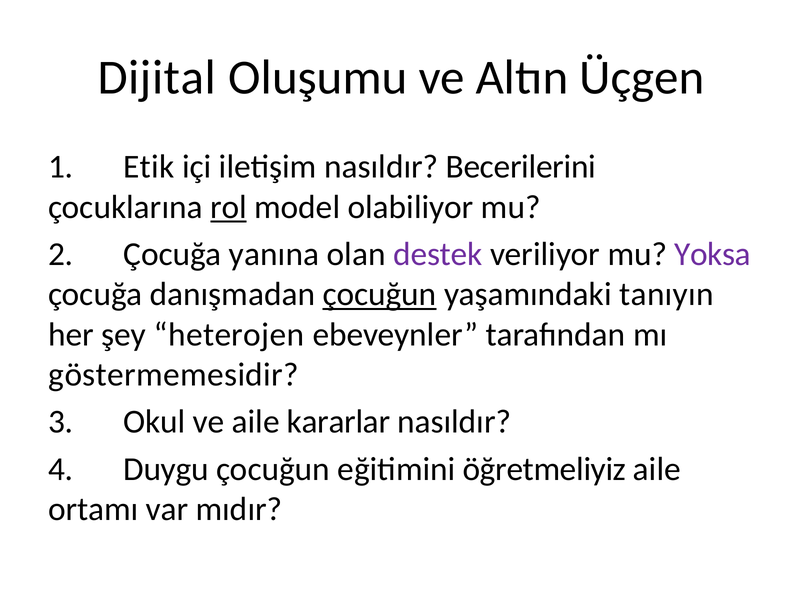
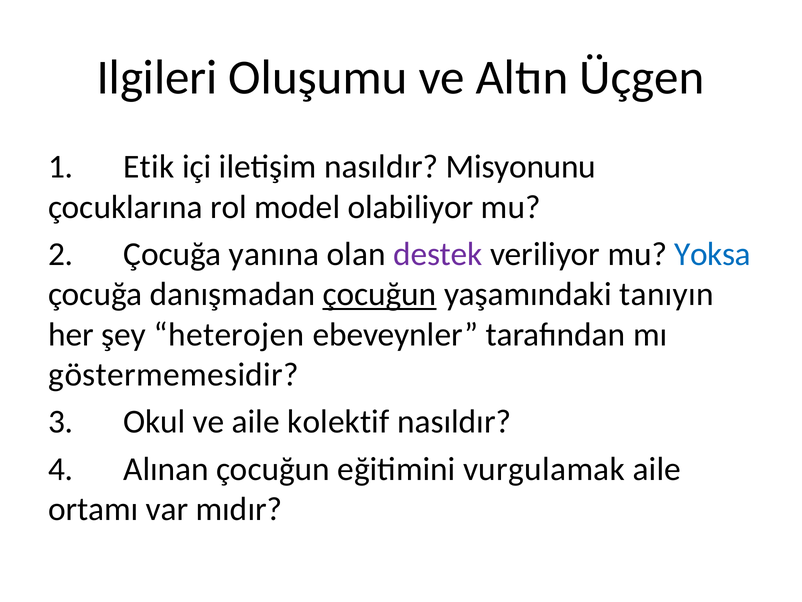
Dijital: Dijital -> Ilgileri (157, 78)
Becerilerini: Becerilerini -> Misyonunu (521, 167)
rol underline: present -> none (229, 207)
Yoksa colour: purple -> blue (713, 254)
kararlar: kararlar -> kolektif (338, 422)
Duygu: Duygu -> Alınan (166, 469)
öğretmeliyiz: öğretmeliyiz -> vurgulamak (544, 469)
